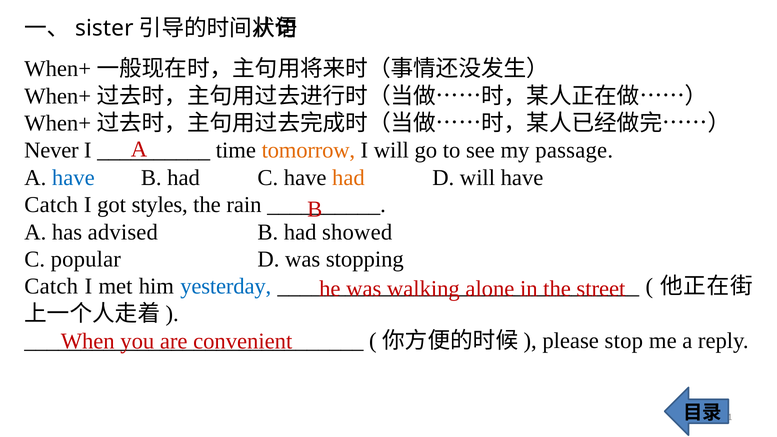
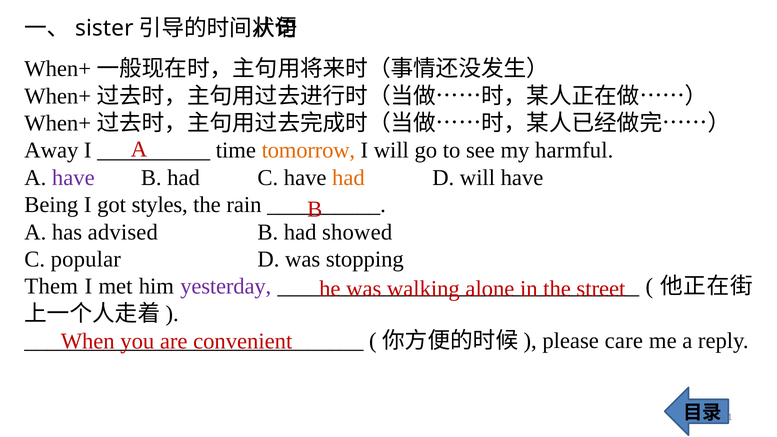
Never: Never -> Away (51, 150)
passage: passage -> harmful (574, 150)
have colour: blue -> purple (73, 178)
Catch: Catch -> Being (51, 205)
Catch: Catch -> Them (51, 287)
yesterday colour: blue -> purple (226, 287)
stop: stop -> care (624, 341)
